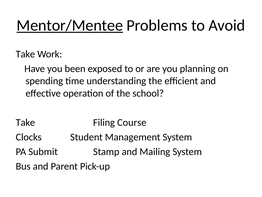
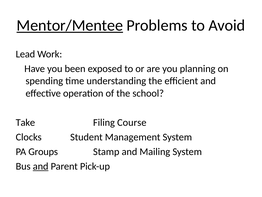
Take: Take -> Lead (25, 54)
Submit: Submit -> Groups (43, 151)
and underline: none -> present (41, 166)
